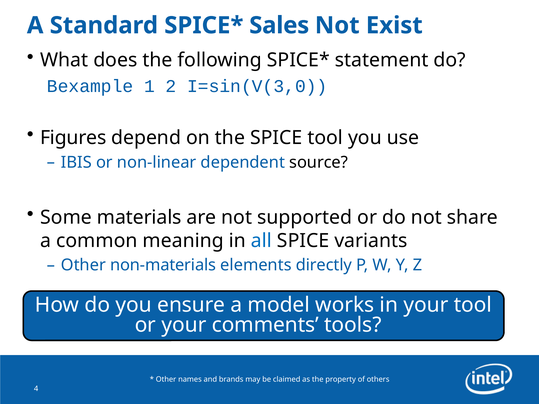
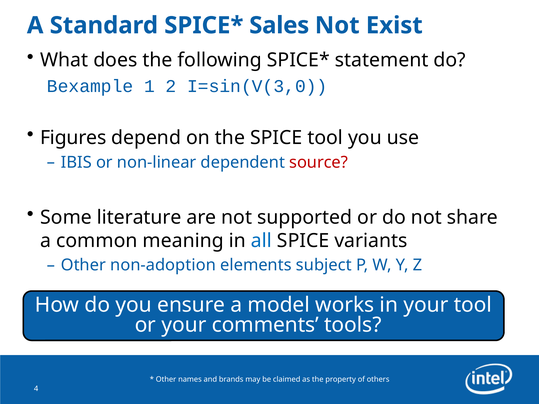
source colour: black -> red (319, 162)
materials: materials -> literature (139, 217)
non-materials: non-materials -> non-adoption (163, 265)
directly: directly -> subject (324, 265)
